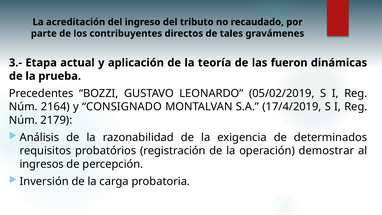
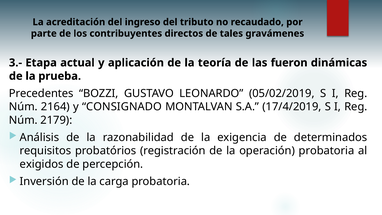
operación demostrar: demostrar -> probatoria (326, 151)
ingresos: ingresos -> exigidos (42, 164)
